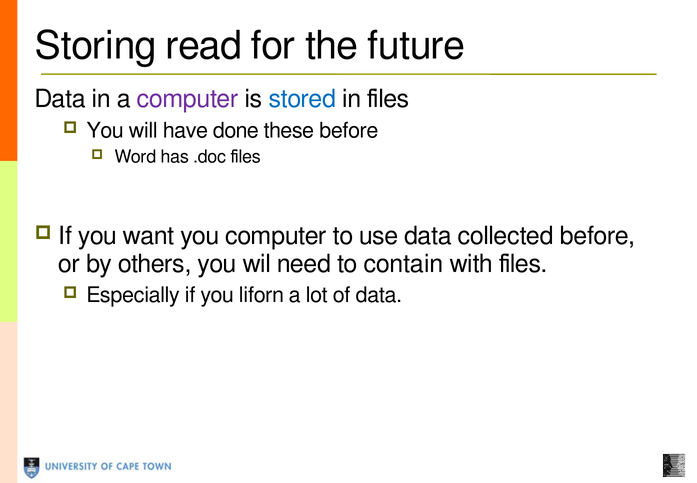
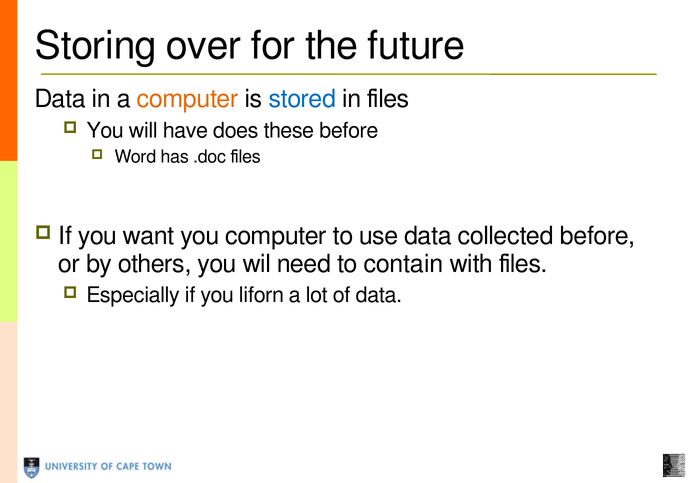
read: read -> over (204, 46)
computer colour: purple -> orange (188, 99)
done: done -> does (236, 130)
